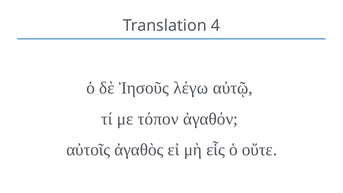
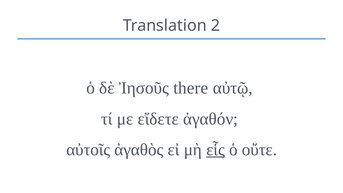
4: 4 -> 2 (215, 26)
λέγω: λέγω -> there (191, 88)
τόπον: τόπον -> εἴδετε (158, 119)
εἷς underline: none -> present (216, 150)
